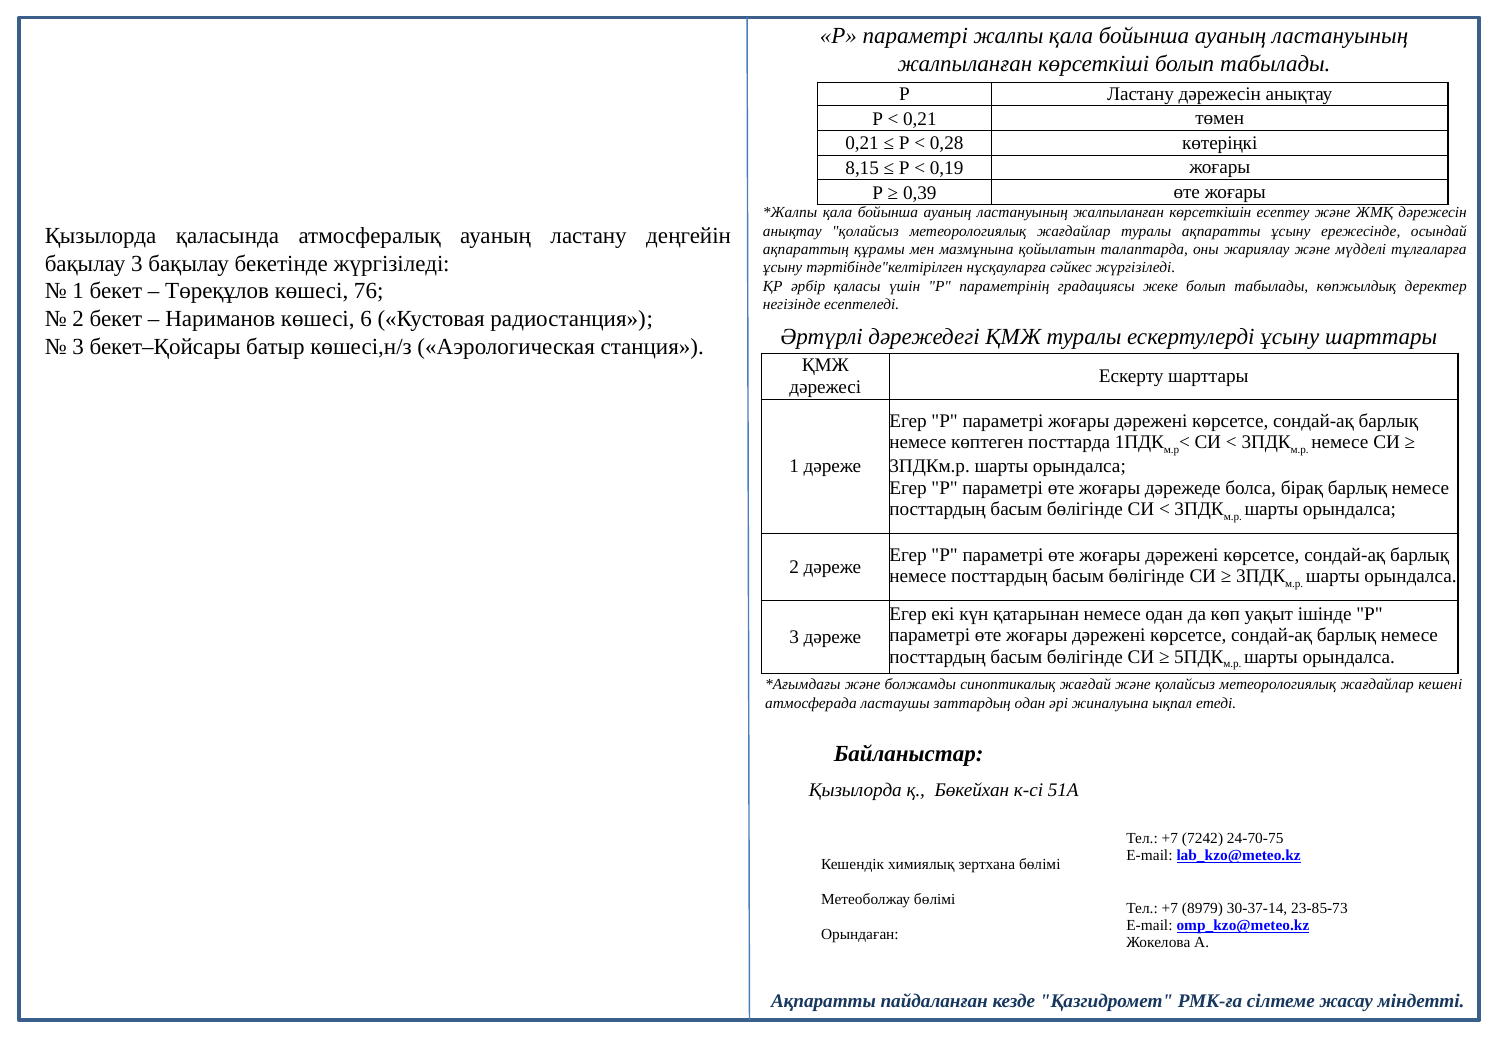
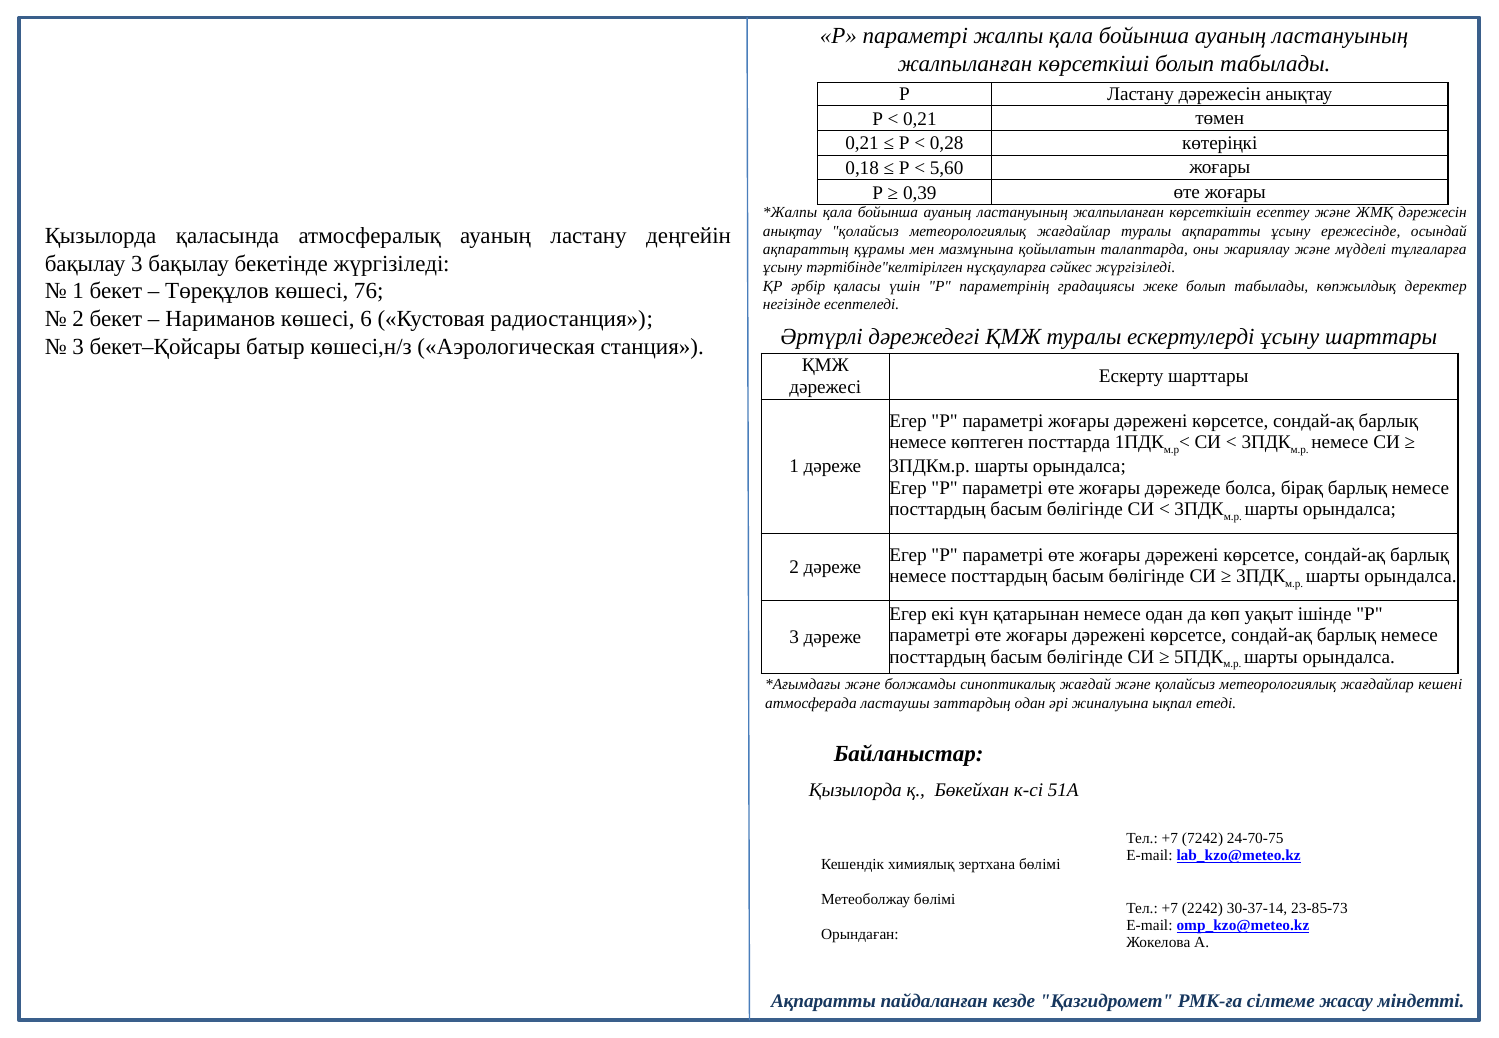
8,15: 8,15 -> 0,18 (862, 168)
0,19: 0,19 -> 5,60 (947, 168)
8979: 8979 -> 2242 (1202, 908)
